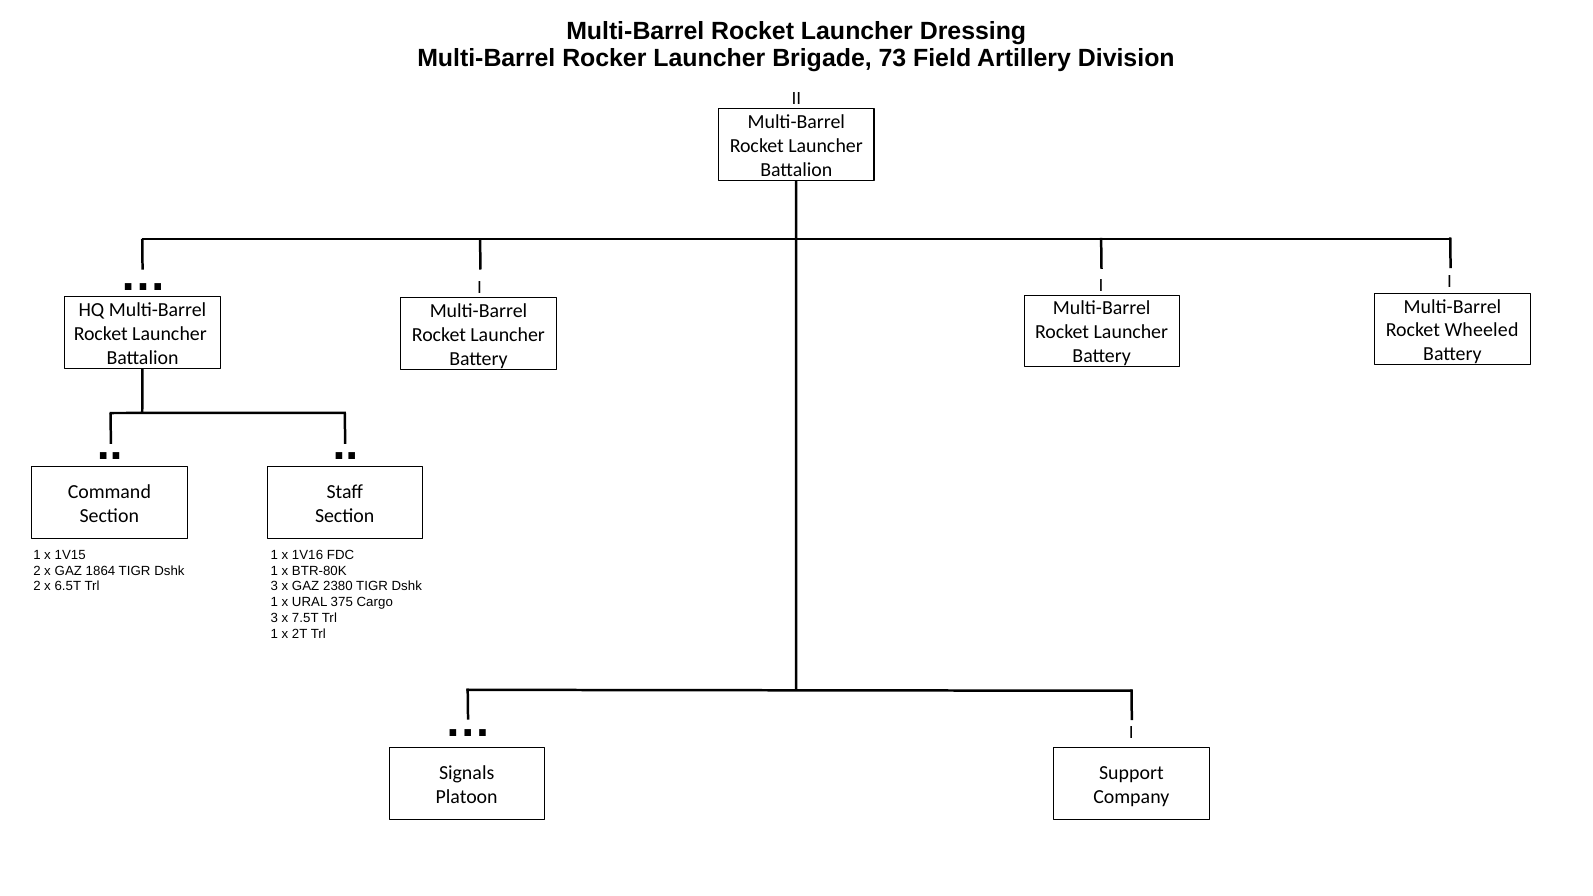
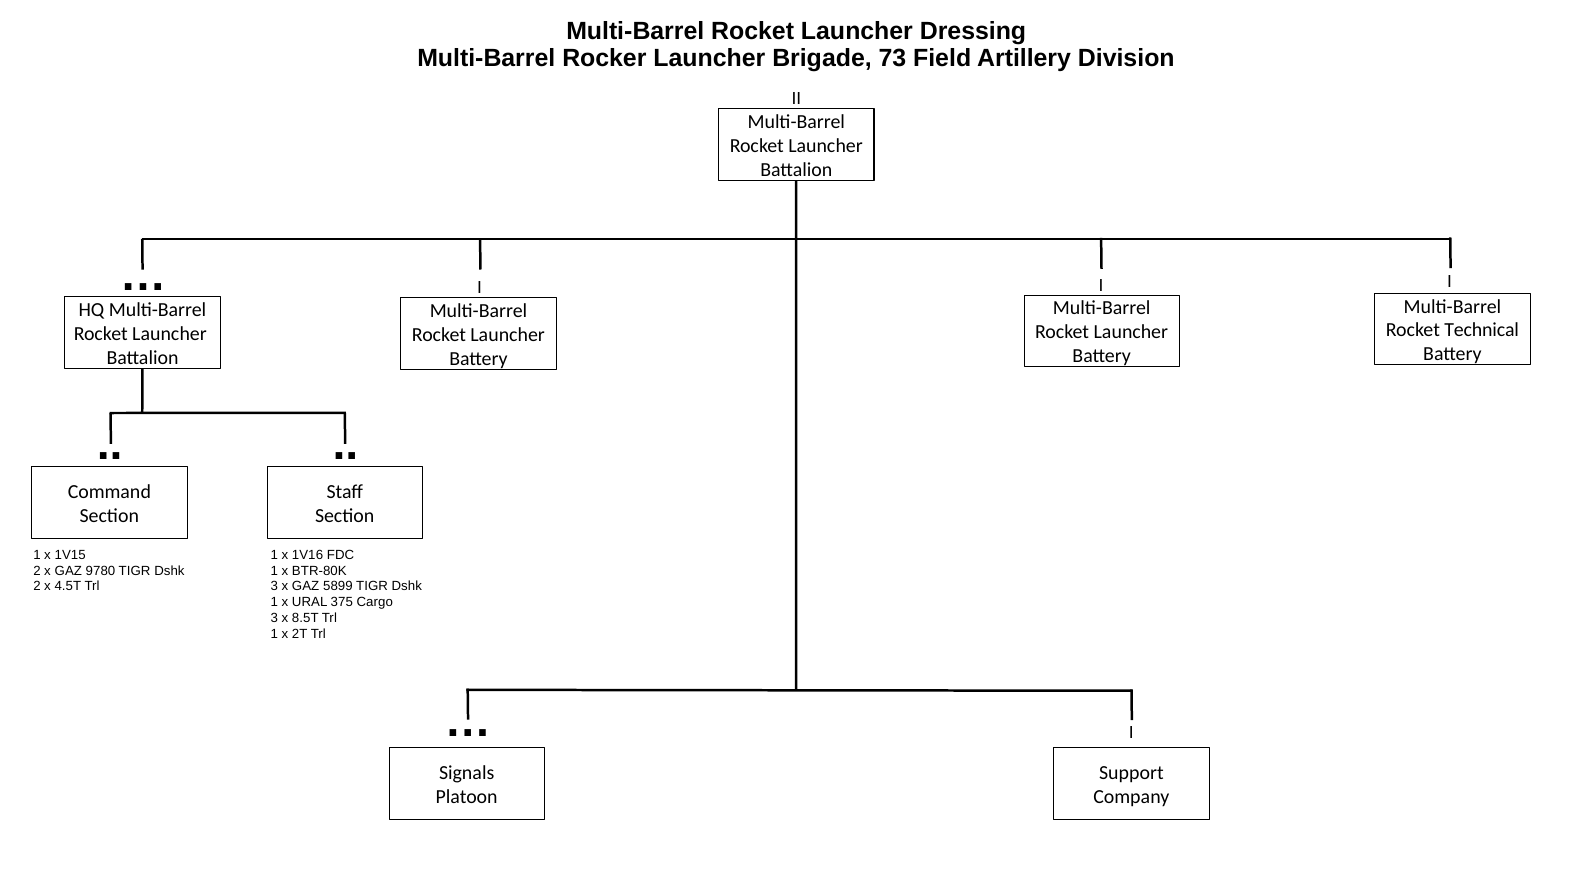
Wheeled: Wheeled -> Technical (1482, 330)
1864: 1864 -> 9780 (101, 571)
6.5T: 6.5T -> 4.5T (68, 587)
2380: 2380 -> 5899 (338, 587)
7.5T: 7.5T -> 8.5T (305, 618)
